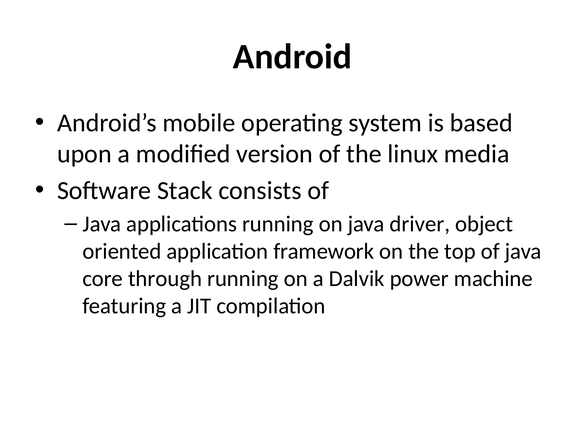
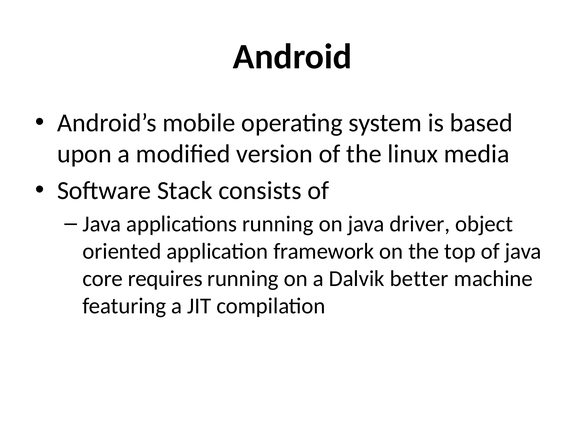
through: through -> requires (165, 279)
power: power -> better (419, 279)
